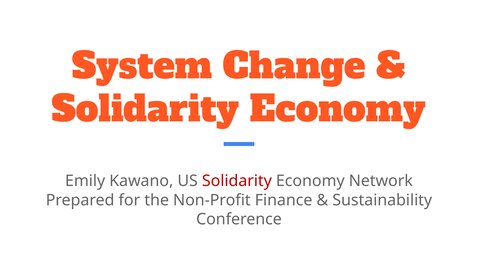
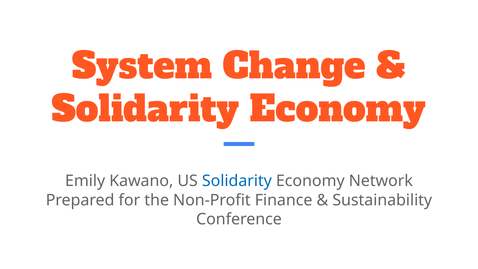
Solidarity colour: red -> blue (237, 181)
